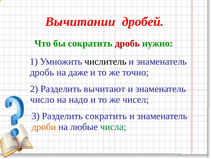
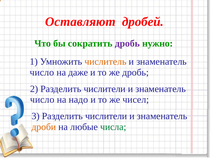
Вычитании: Вычитании -> Оставляют (80, 22)
дробь colour: red -> purple (127, 43)
числитель colour: black -> orange (106, 62)
дробь: дробь -> число (42, 72)
же точно: точно -> дробь (135, 72)
2 Разделить вычитают: вычитают -> числители (105, 89)
3 Разделить сократить: сократить -> числители (106, 116)
